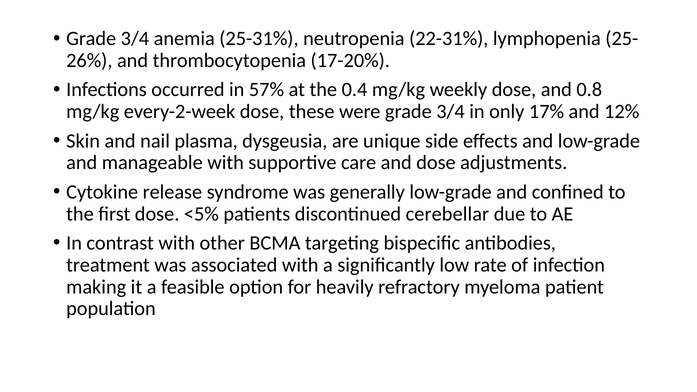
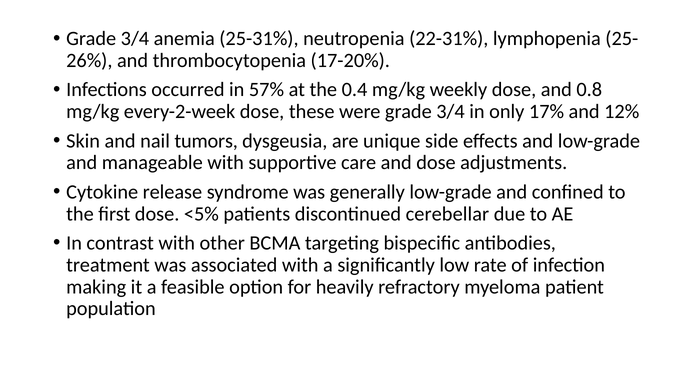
plasma: plasma -> tumors (206, 141)
